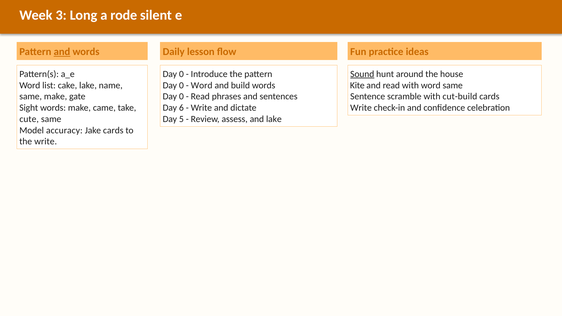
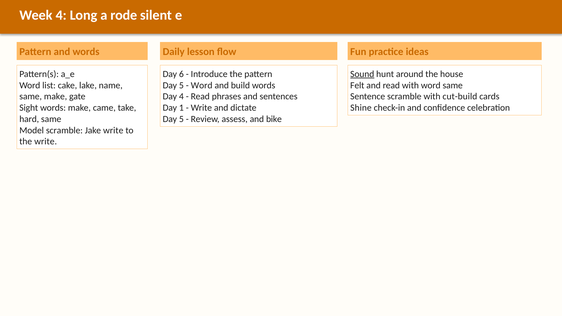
Week 3: 3 -> 4 (61, 15)
and underline: present -> none (62, 52)
0: 0 -> 6 (181, 74)
0: 0 -> 5 (181, 85)
Kite: Kite -> Felt (357, 85)
0: 0 -> 4 (181, 97)
Write: Write -> Shine (361, 108)
6: 6 -> 1 (181, 108)
cute: cute -> hard (29, 119)
and lake: lake -> bike (274, 119)
Model accuracy: accuracy -> scramble (64, 130)
Jake cards: cards -> write (113, 130)
